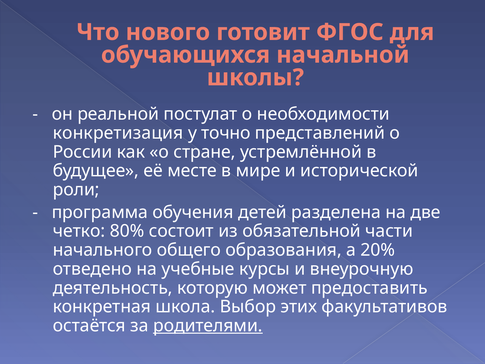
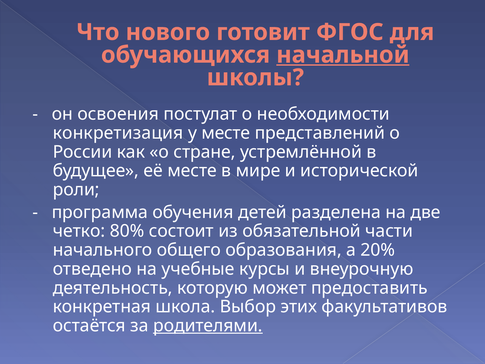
начальной underline: none -> present (343, 55)
реальной: реальной -> освоения (118, 114)
у точно: точно -> месте (226, 133)
